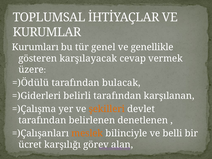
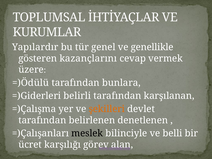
Kurumları: Kurumları -> Yapılardır (35, 47)
karşılayacak: karşılayacak -> kazançlarını (88, 58)
bulacak: bulacak -> bunlara (121, 83)
meslek colour: orange -> black (87, 133)
